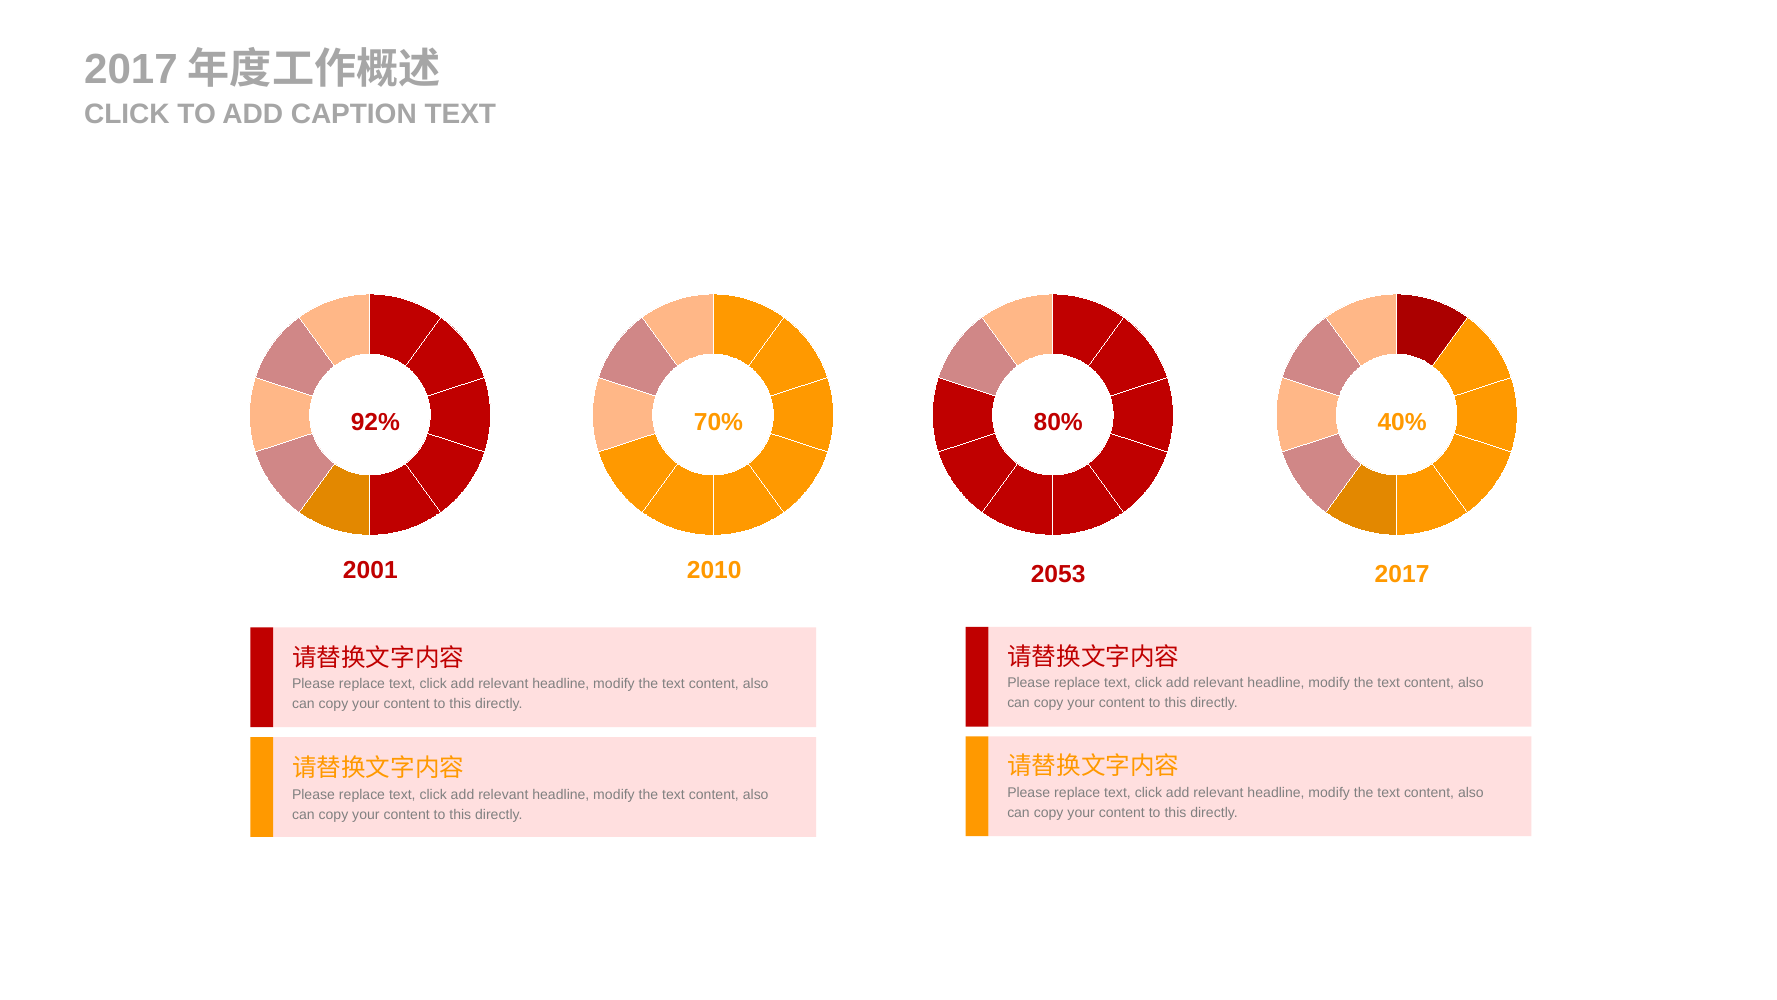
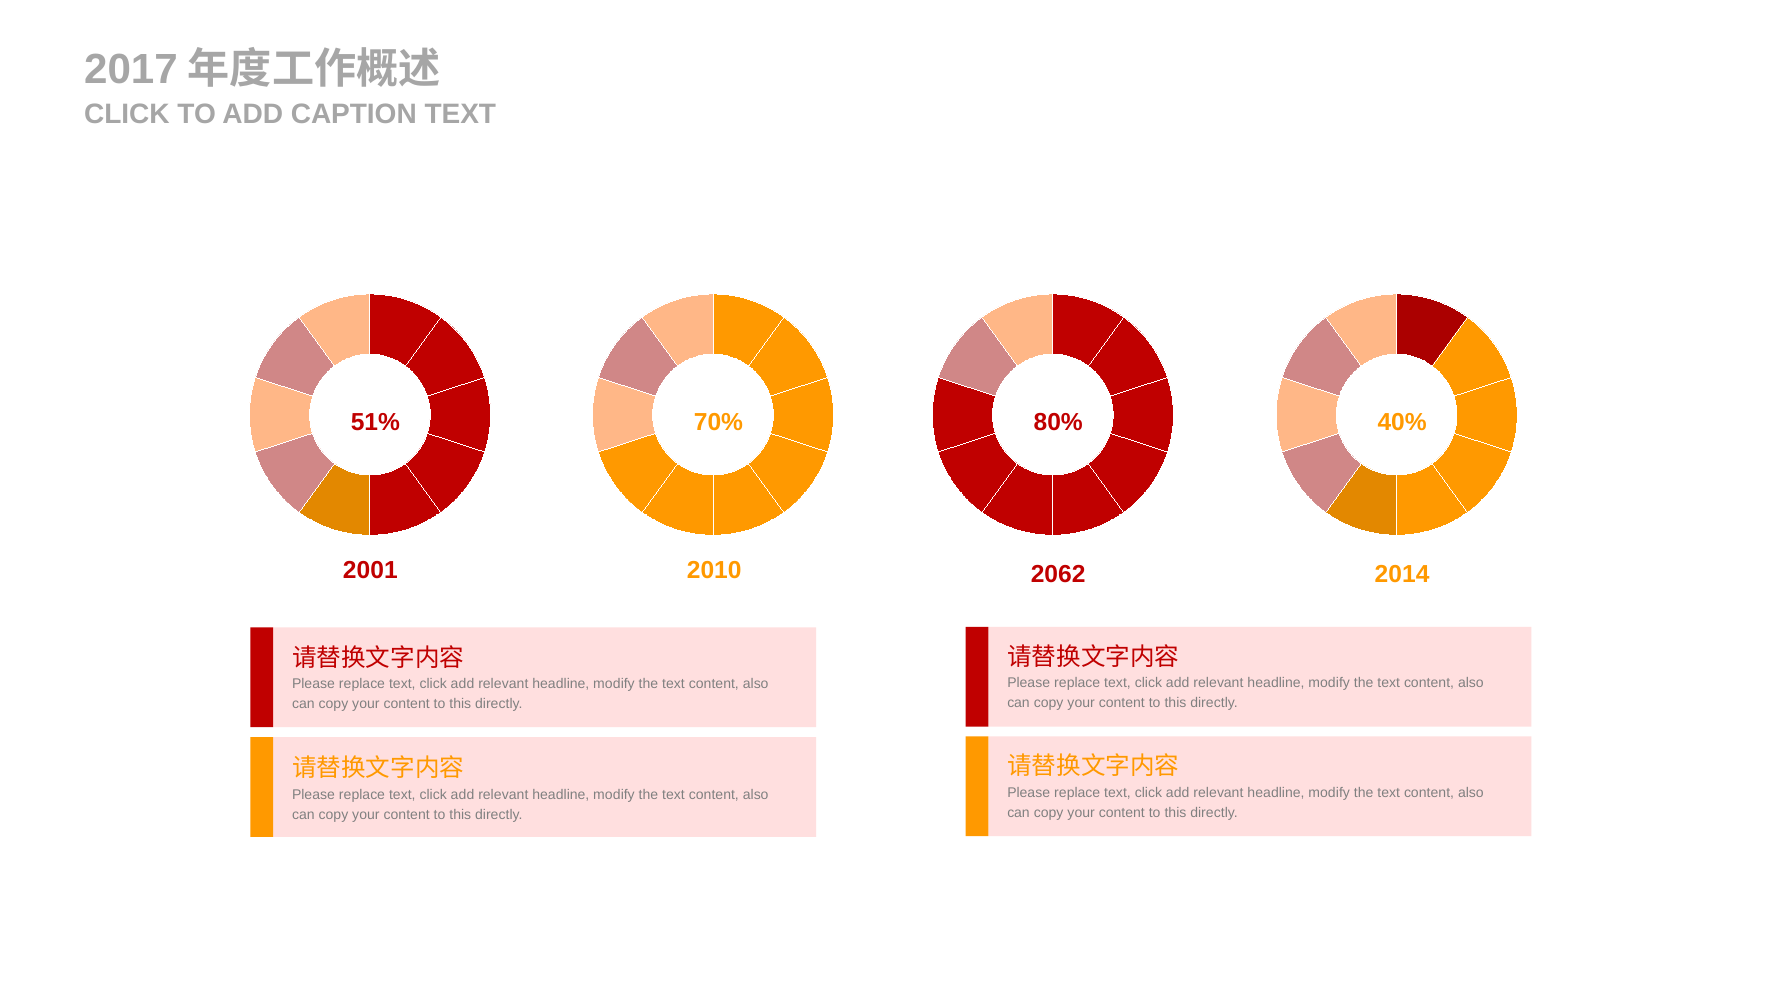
92%: 92% -> 51% (375, 422)
2053: 2053 -> 2062 (1058, 574)
2017: 2017 -> 2014 (1402, 574)
